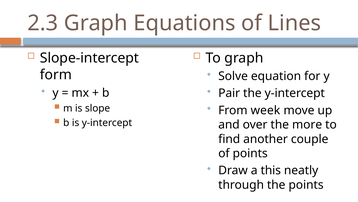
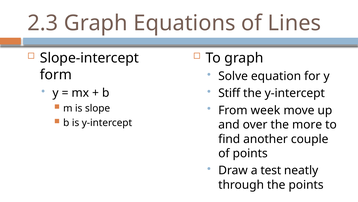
Pair: Pair -> Stiff (229, 93)
this: this -> test (271, 170)
